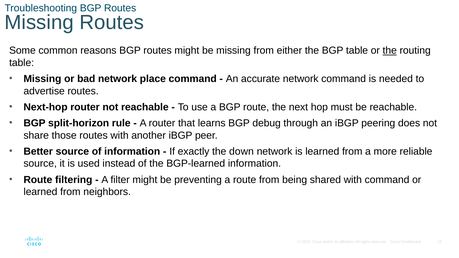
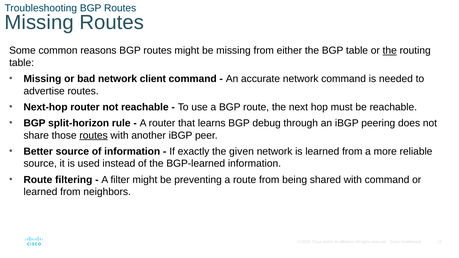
place: place -> client (153, 79)
routes underline: none -> present (94, 135)
down: down -> given (241, 152)
